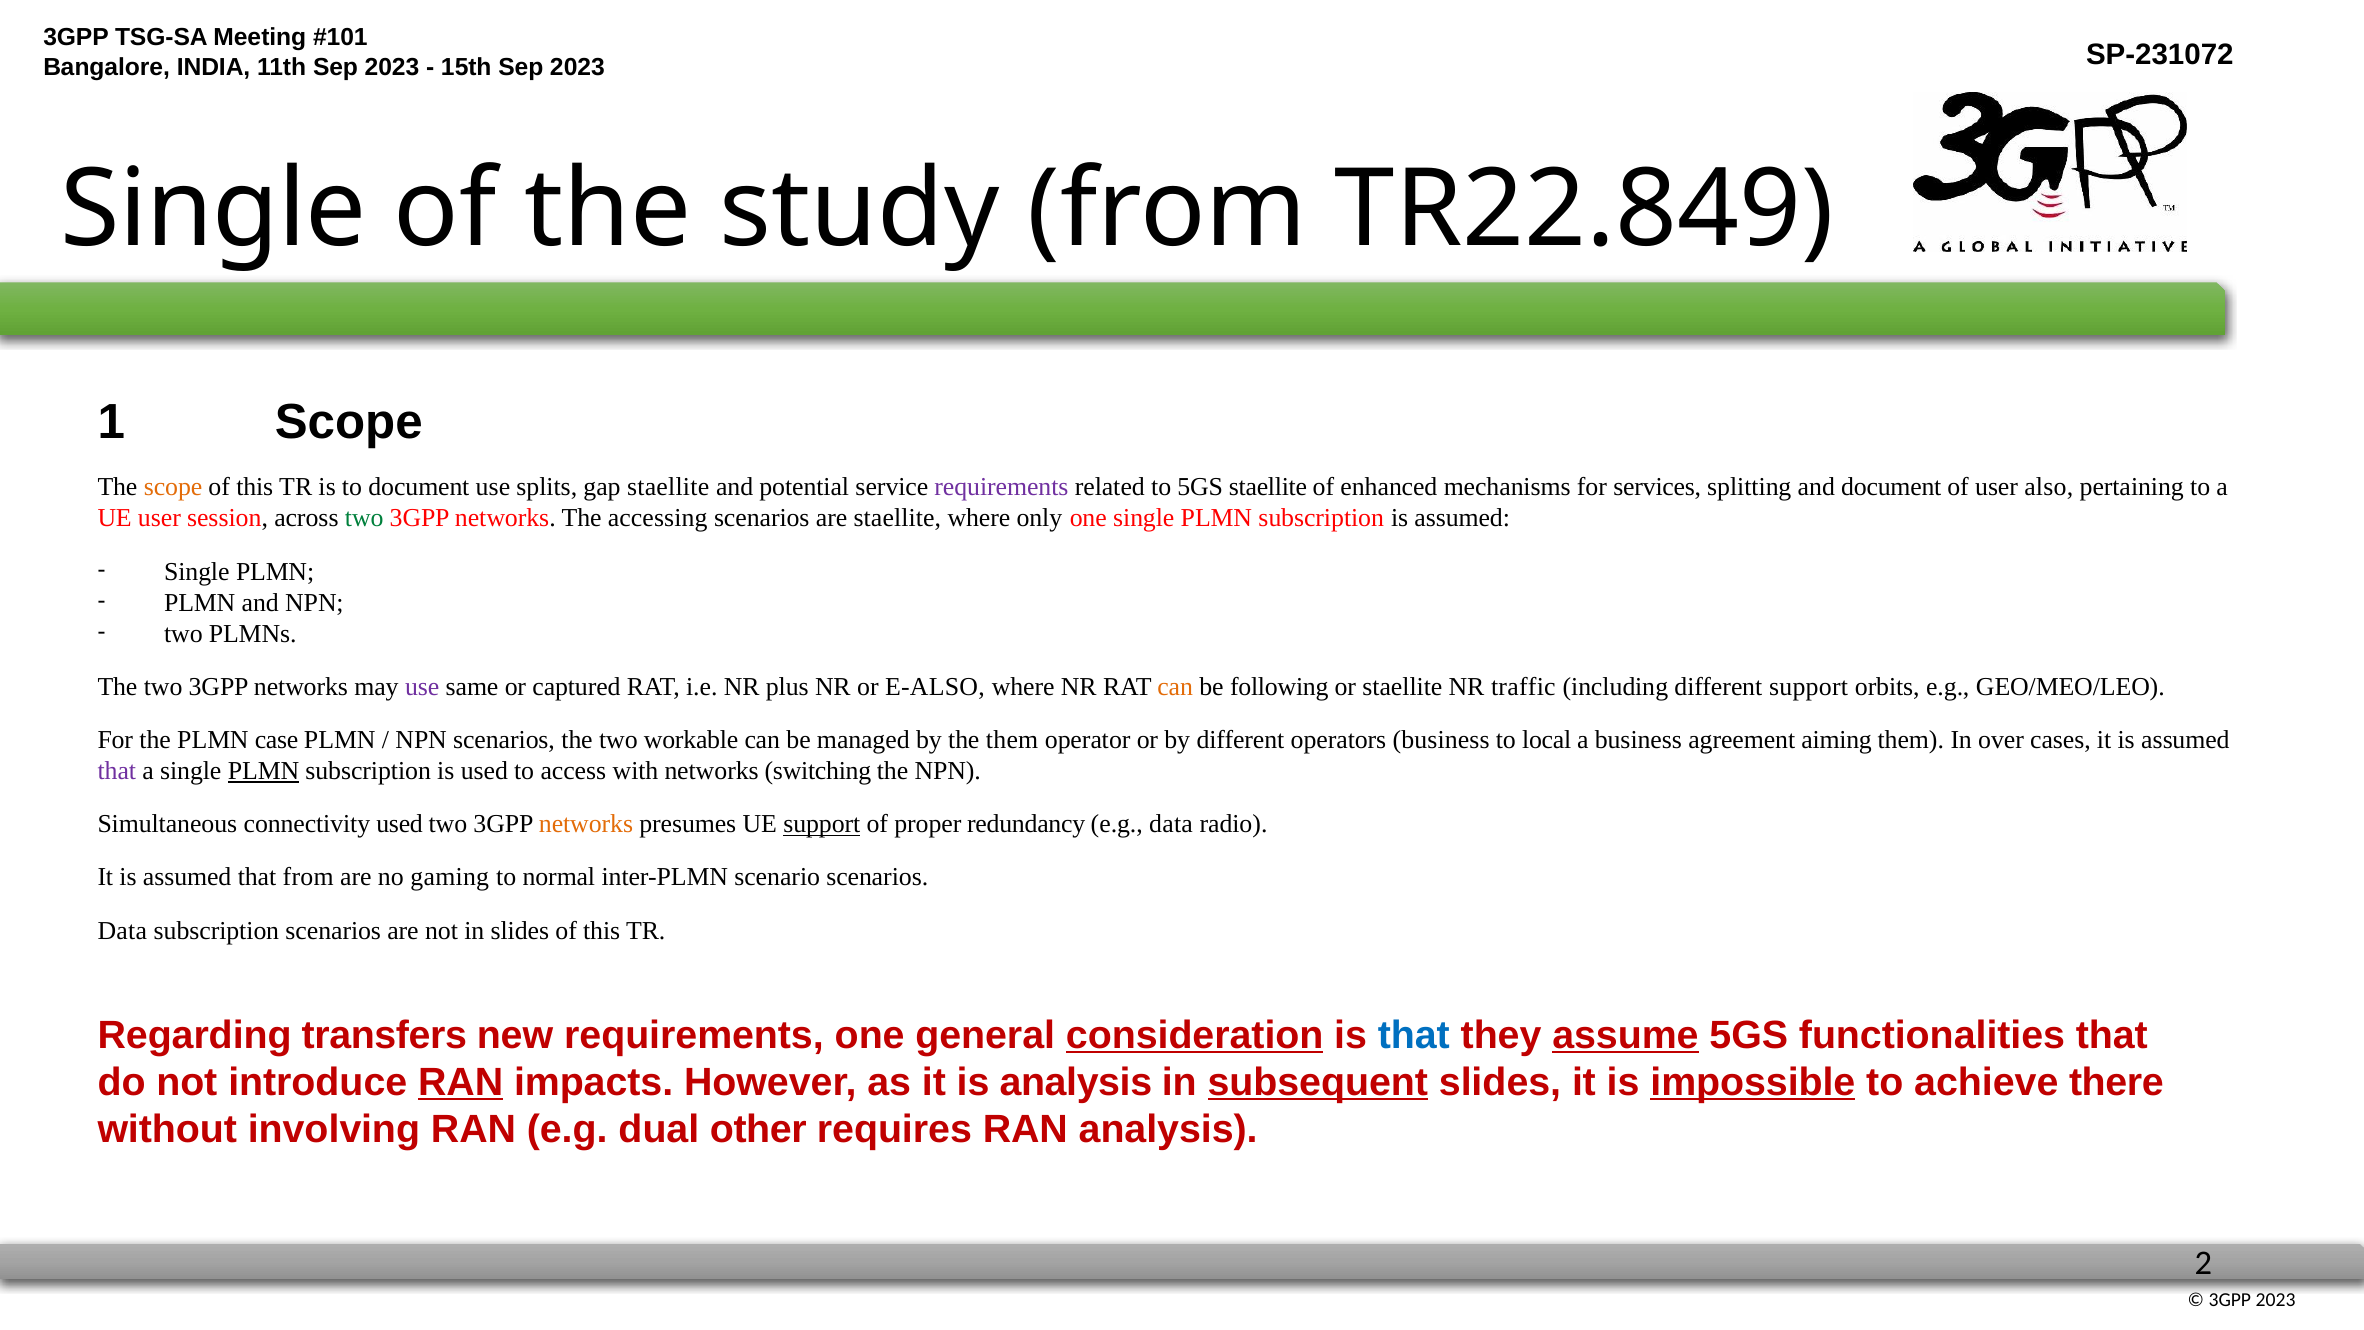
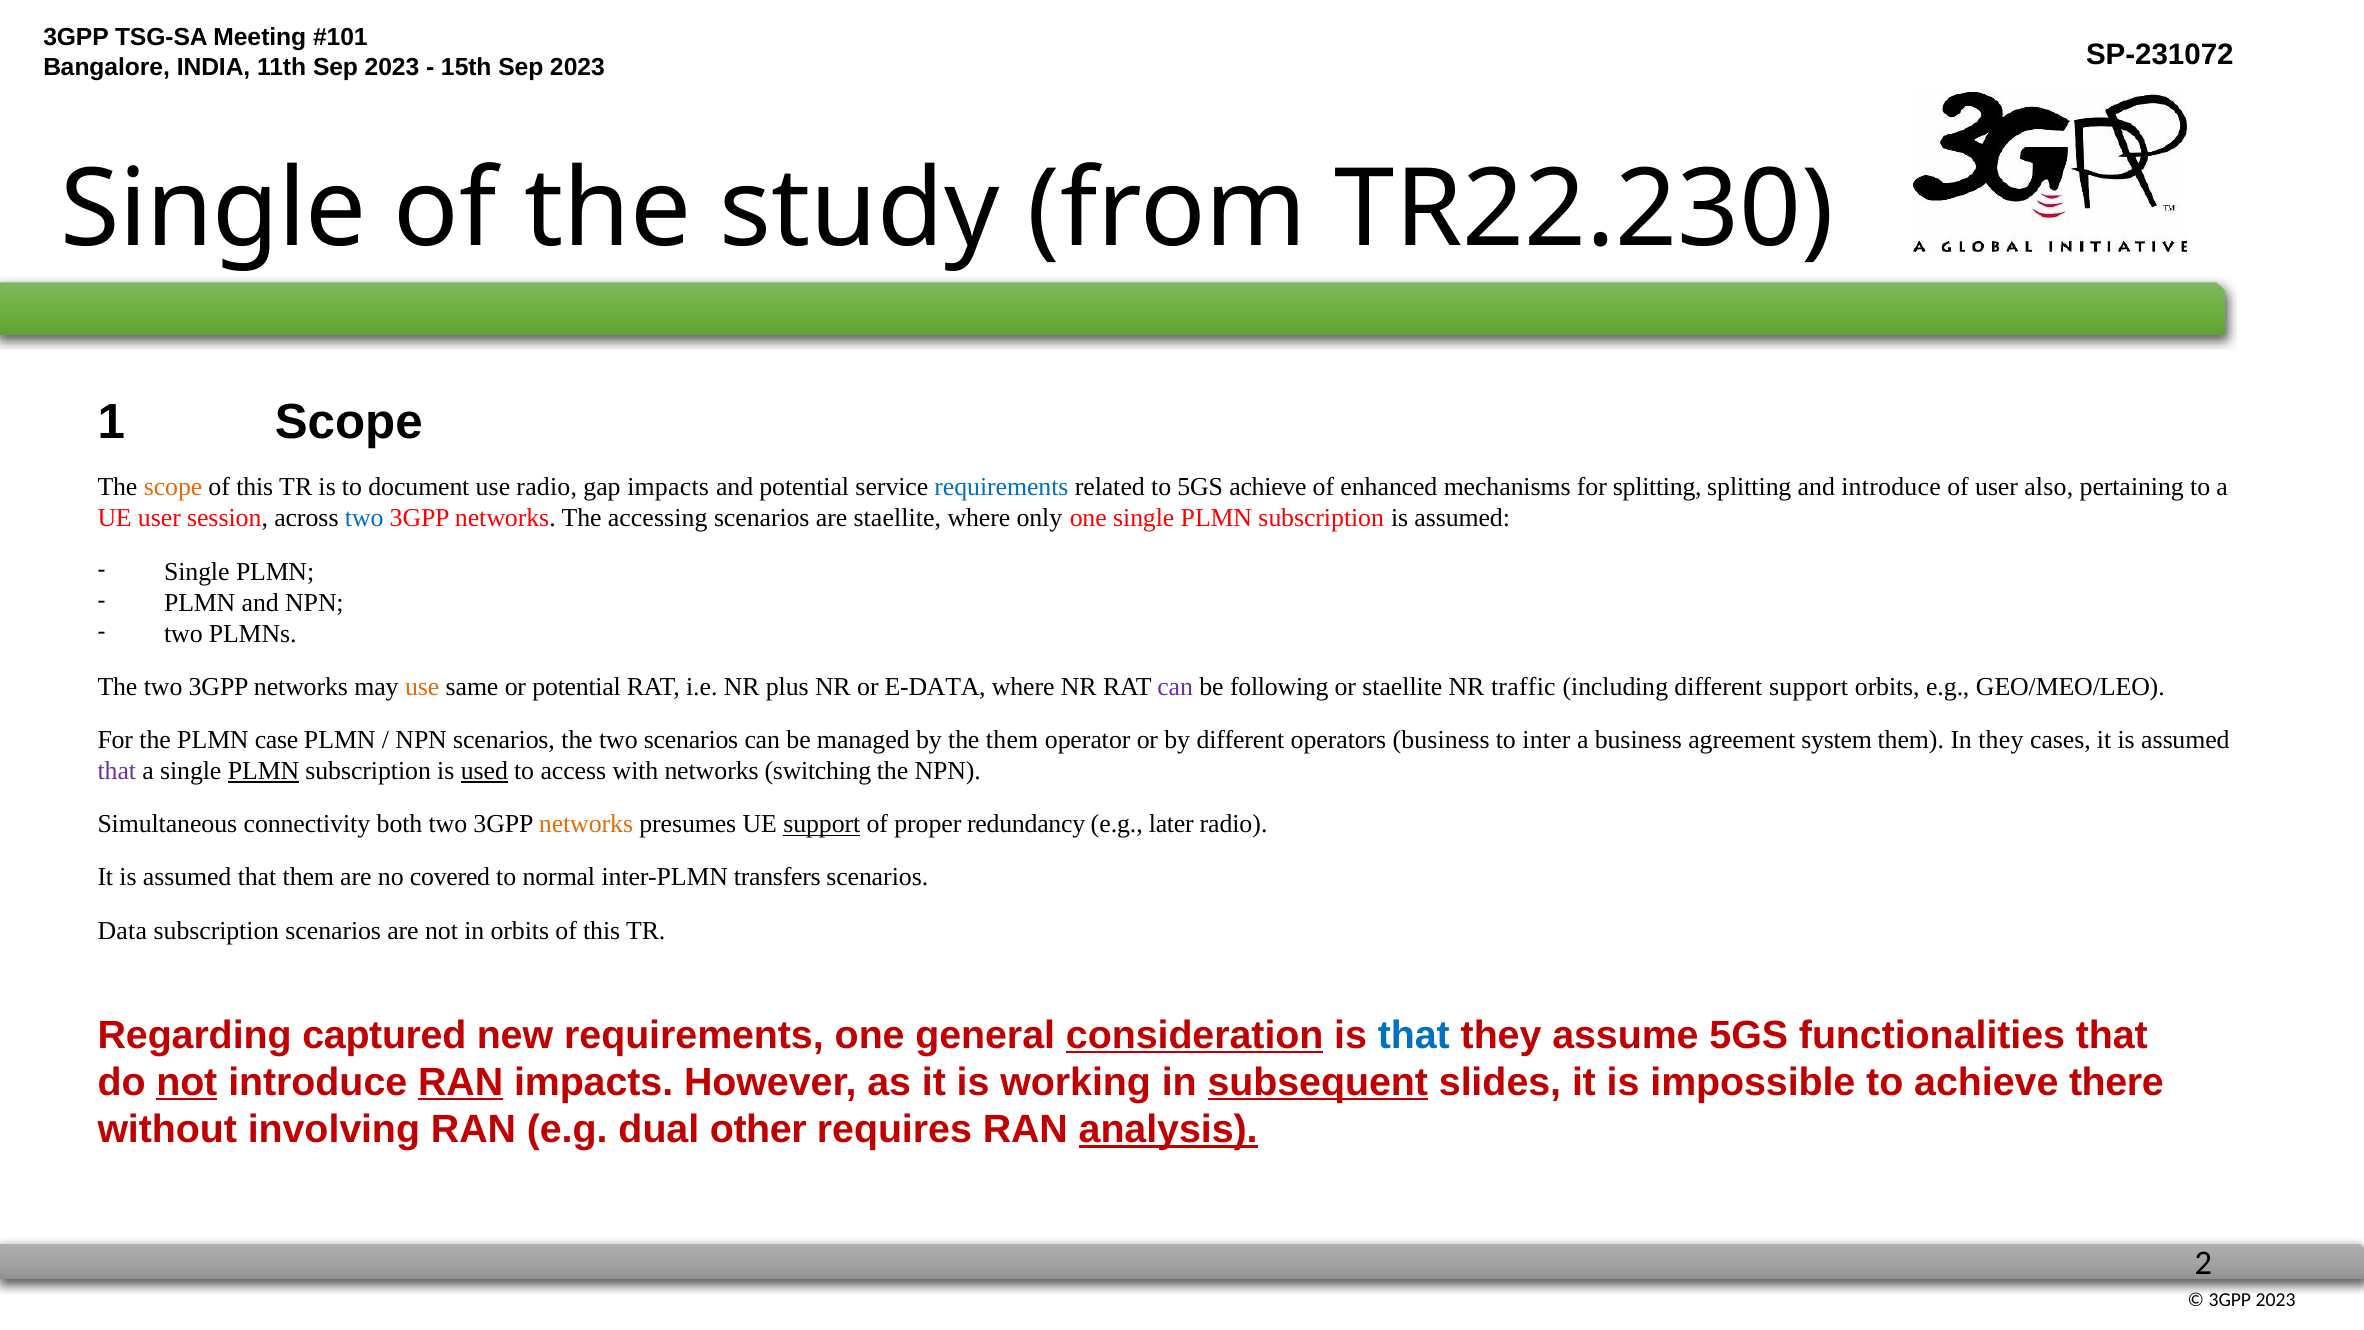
TR22.849: TR22.849 -> TR22.230 (1584, 210)
use splits: splits -> radio (547, 487)
gap staellite: staellite -> impacts (668, 487)
requirements colour: purple -> blue (1001, 487)
5GS staellite: staellite -> achieve (1268, 487)
for services: services -> splitting (1657, 487)
and document: document -> introduce (1891, 487)
two colour: green -> blue (364, 518)
use colour: purple -> orange (422, 687)
or captured: captured -> potential (577, 687)
E-ALSO: E-ALSO -> E-DATA (935, 687)
can colour: orange -> purple (1175, 687)
two workable: workable -> scenarios (691, 740)
local: local -> inter (1546, 740)
aiming: aiming -> system (1837, 740)
In over: over -> they (2001, 740)
used underline: none -> present (484, 771)
connectivity used: used -> both (400, 824)
e.g data: data -> later (1171, 824)
that from: from -> them (308, 877)
gaming: gaming -> covered (450, 877)
scenario: scenario -> transfers (777, 877)
in slides: slides -> orbits (520, 930)
transfers: transfers -> captured (384, 1035)
assume underline: present -> none (1625, 1035)
not underline: none -> present (187, 1082)
is analysis: analysis -> working (1076, 1082)
impossible underline: present -> none (1753, 1082)
analysis underline: none -> present (1168, 1129)
